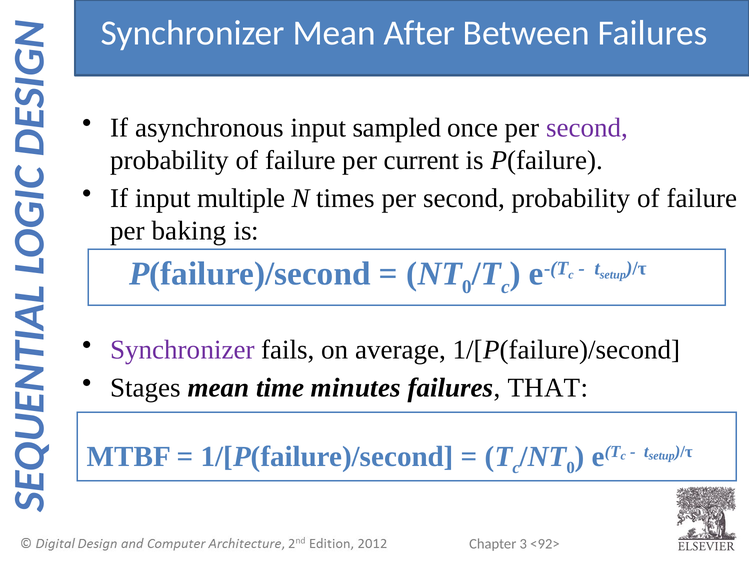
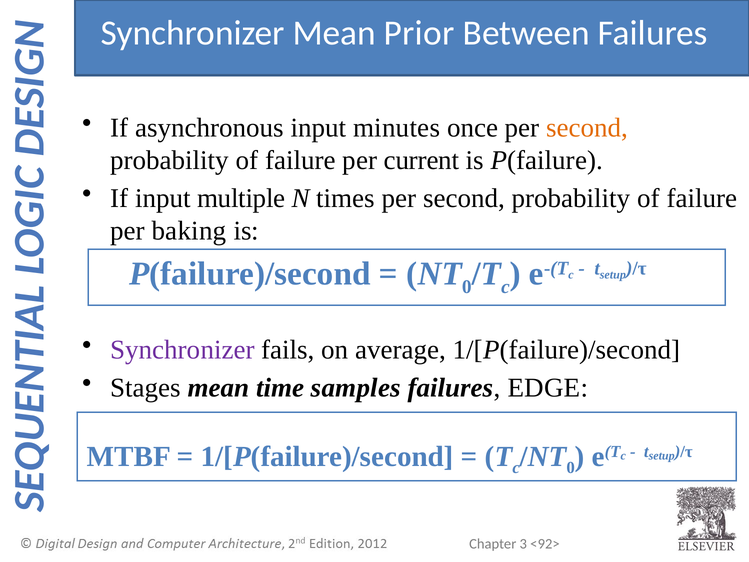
After: After -> Prior (419, 33)
sampled: sampled -> minutes (397, 128)
second colour: purple -> orange (587, 128)
minutes: minutes -> samples (356, 388)
THAT: THAT -> EDGE (548, 388)
